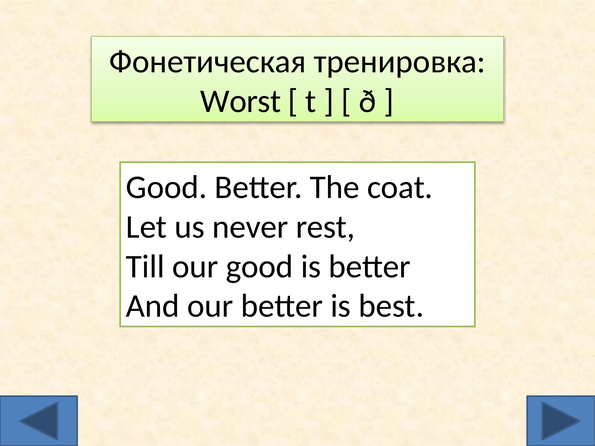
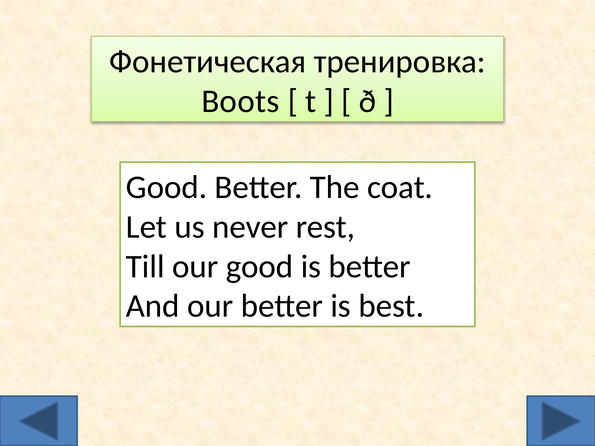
Worst: Worst -> Boots (240, 101)
